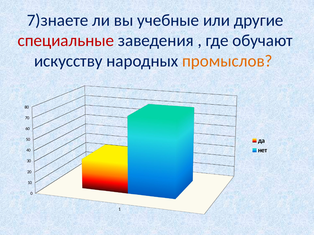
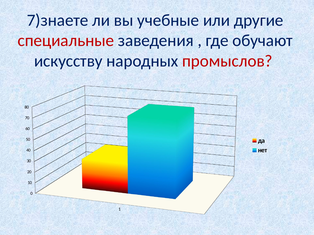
промыслов colour: orange -> red (227, 61)
